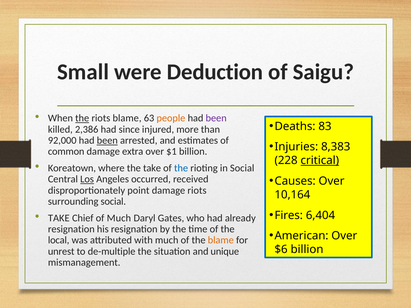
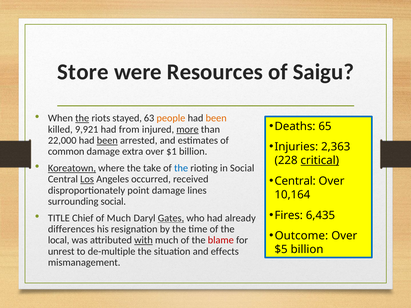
Small: Small -> Store (83, 72)
Deduction: Deduction -> Resources (215, 72)
riots blame: blame -> stayed (127, 118)
been colour: purple -> orange (216, 118)
83: 83 -> 65 (325, 126)
2,386: 2,386 -> 9,921 (87, 129)
since: since -> from (129, 129)
more underline: none -> present (188, 129)
92,000: 92,000 -> 22,000 (62, 141)
8,383: 8,383 -> 2,363 (336, 147)
Koreatown underline: none -> present (72, 168)
Causes: Causes -> Central (295, 181)
damage riots: riots -> lines (197, 191)
6,404: 6,404 -> 6,435 (320, 215)
TAKE: TAKE -> TITLE (59, 218)
Gates underline: none -> present (171, 218)
resignation: resignation -> differences (71, 229)
American: American -> Outcome (301, 236)
with underline: none -> present (143, 240)
blame colour: orange -> red (221, 240)
$6: $6 -> $5 (281, 250)
unique: unique -> effects (225, 252)
